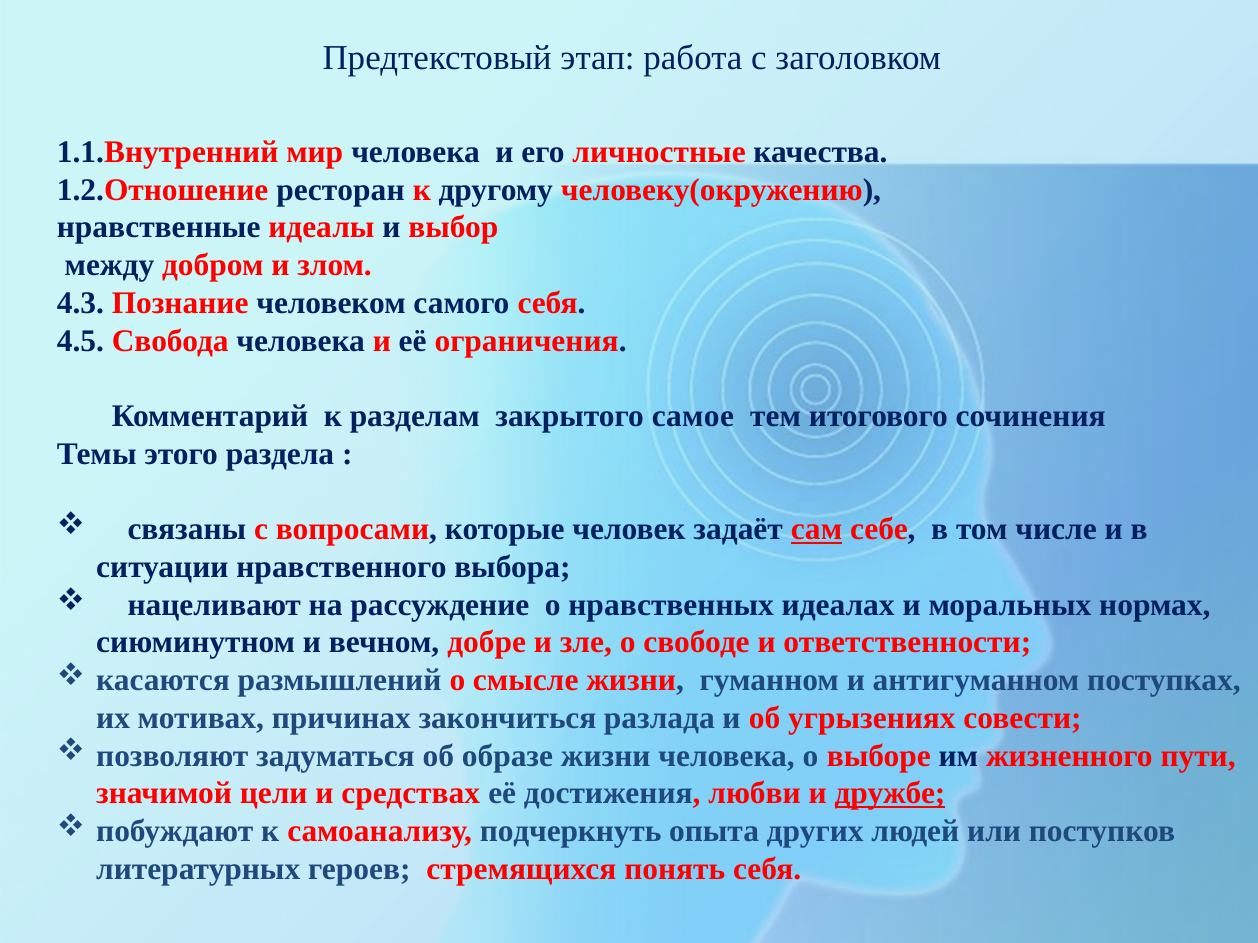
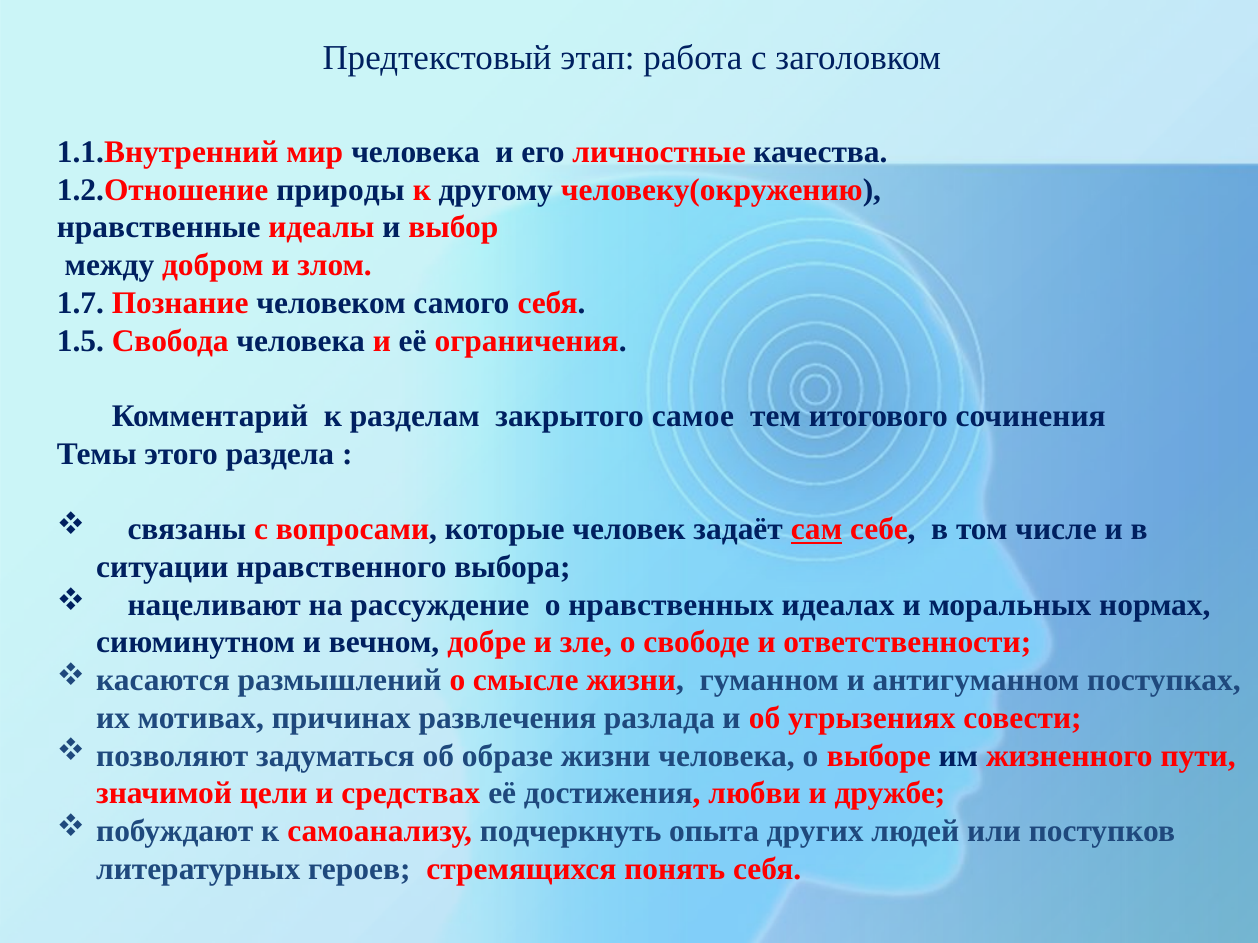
ресторан: ресторан -> природы (340, 190)
4.3: 4.3 -> 1.7 (80, 303)
4.5: 4.5 -> 1.5 (80, 341)
закончиться: закончиться -> развлечения (507, 718)
дружбе underline: present -> none (890, 794)
